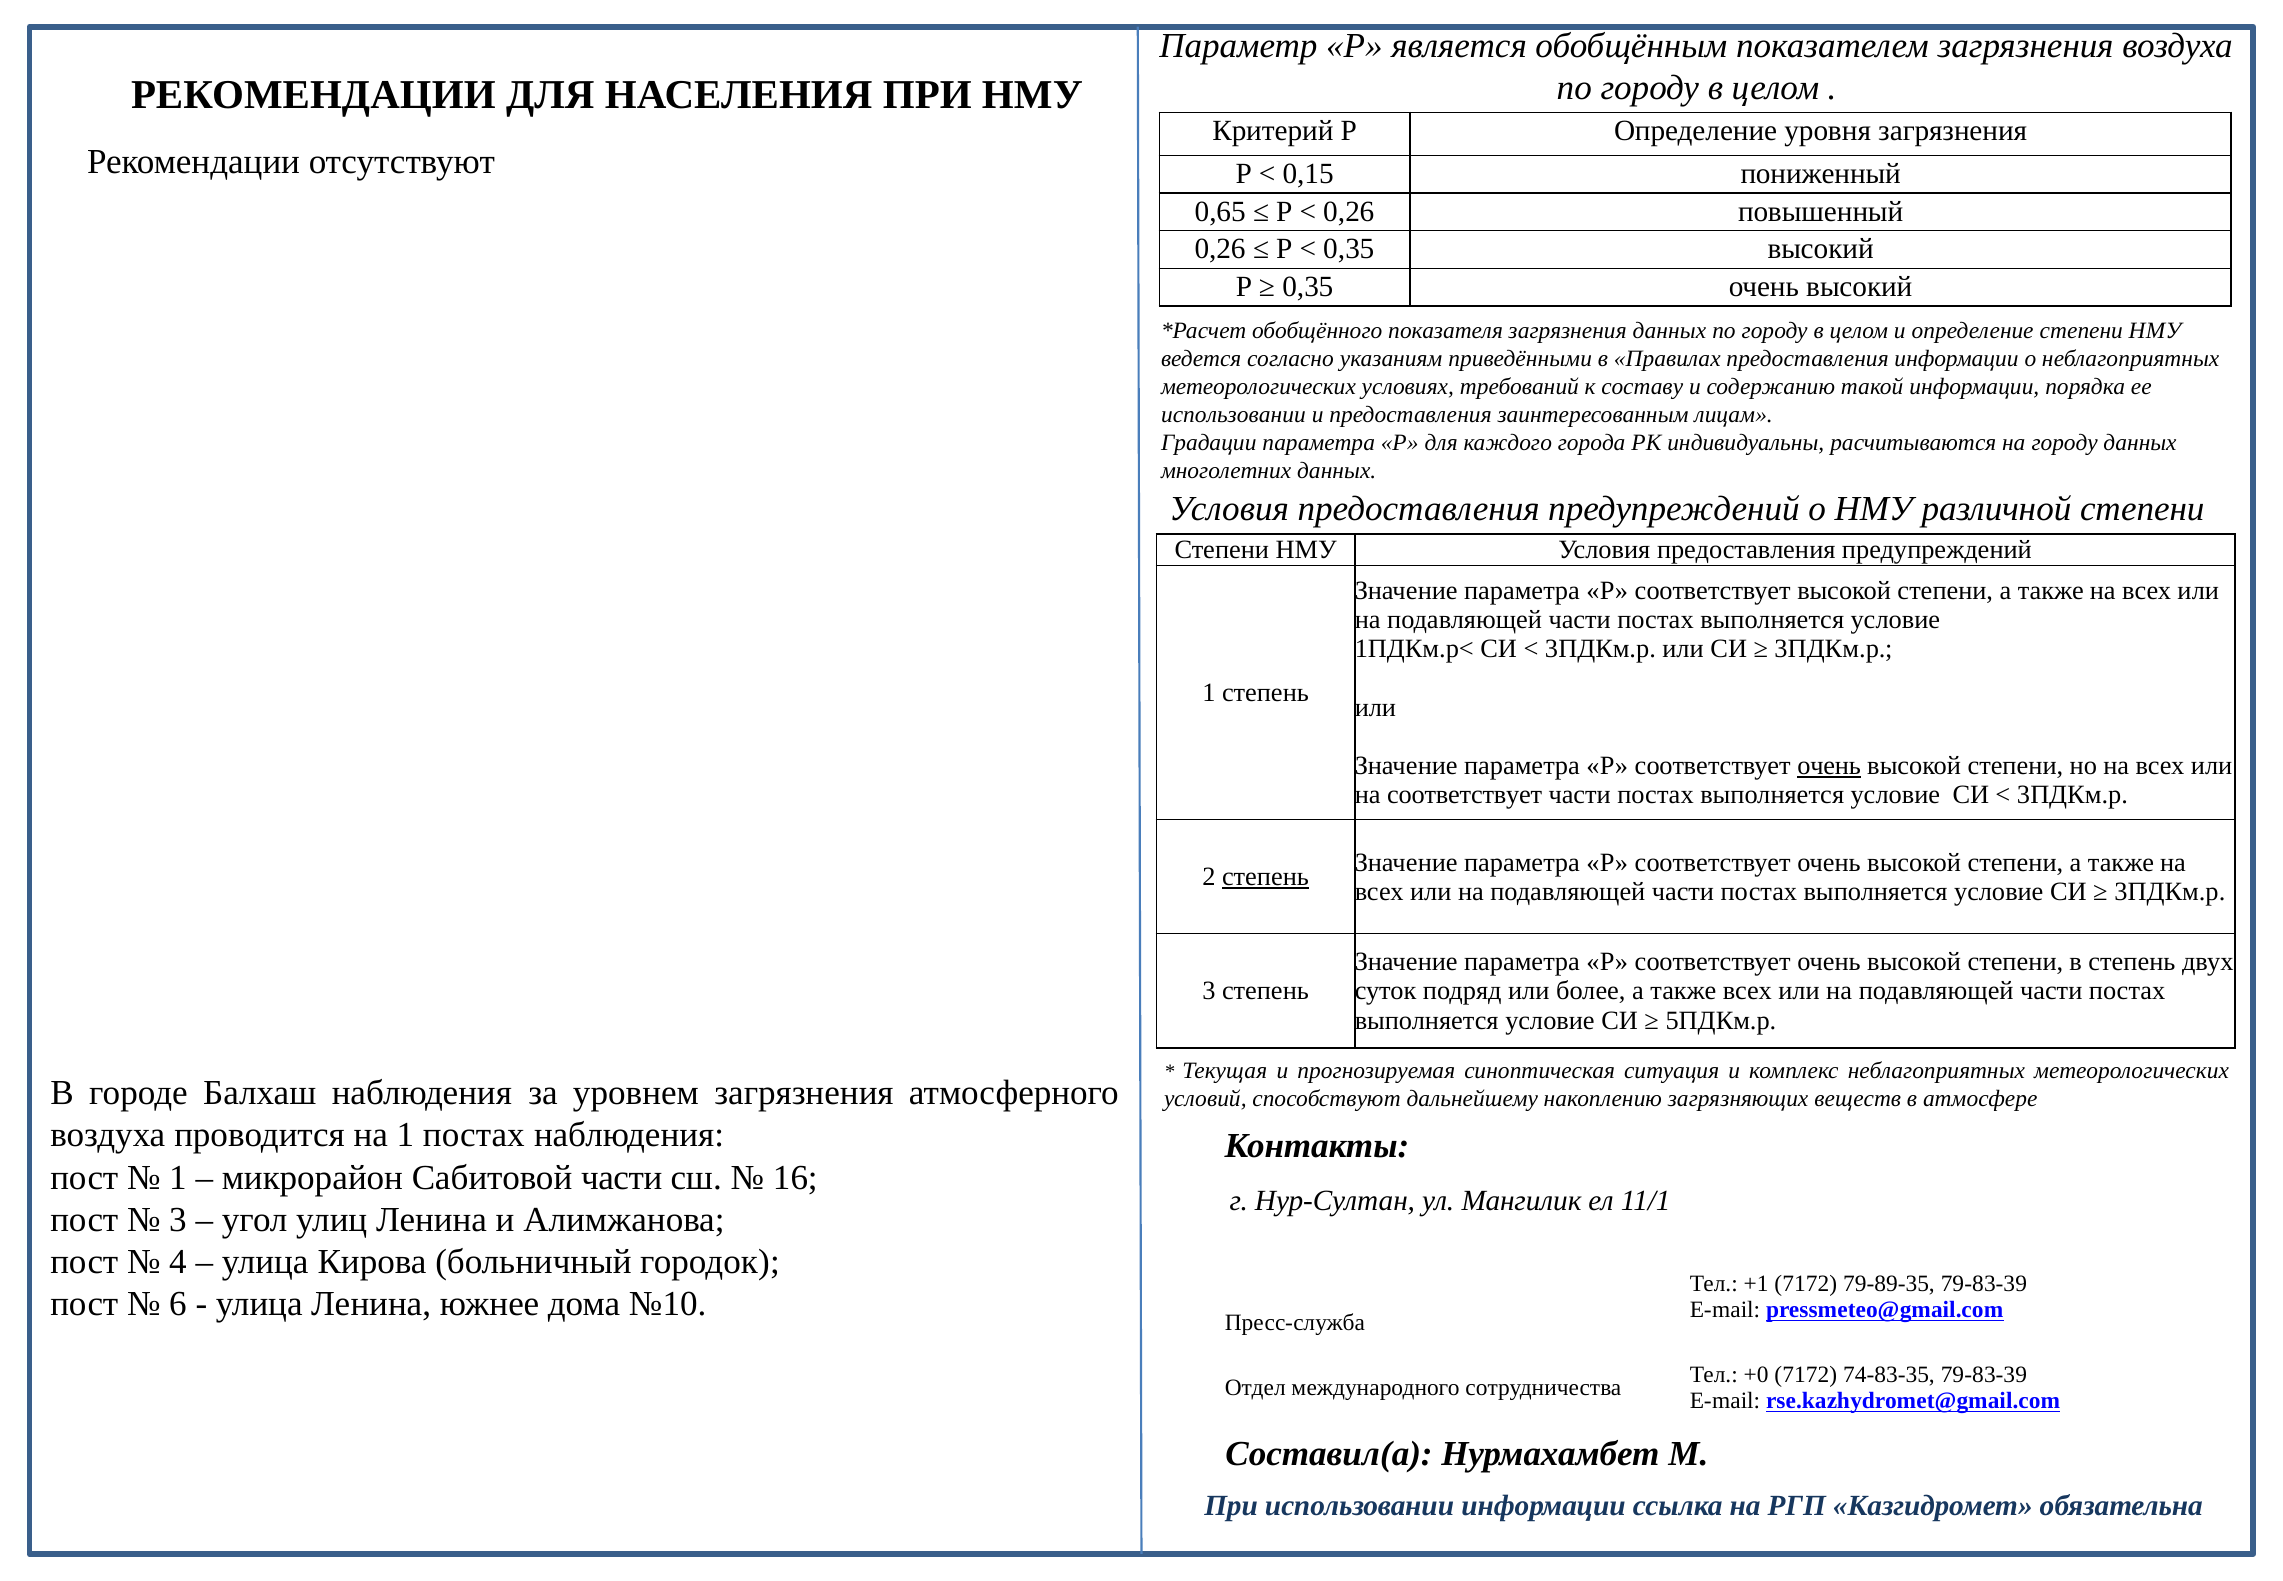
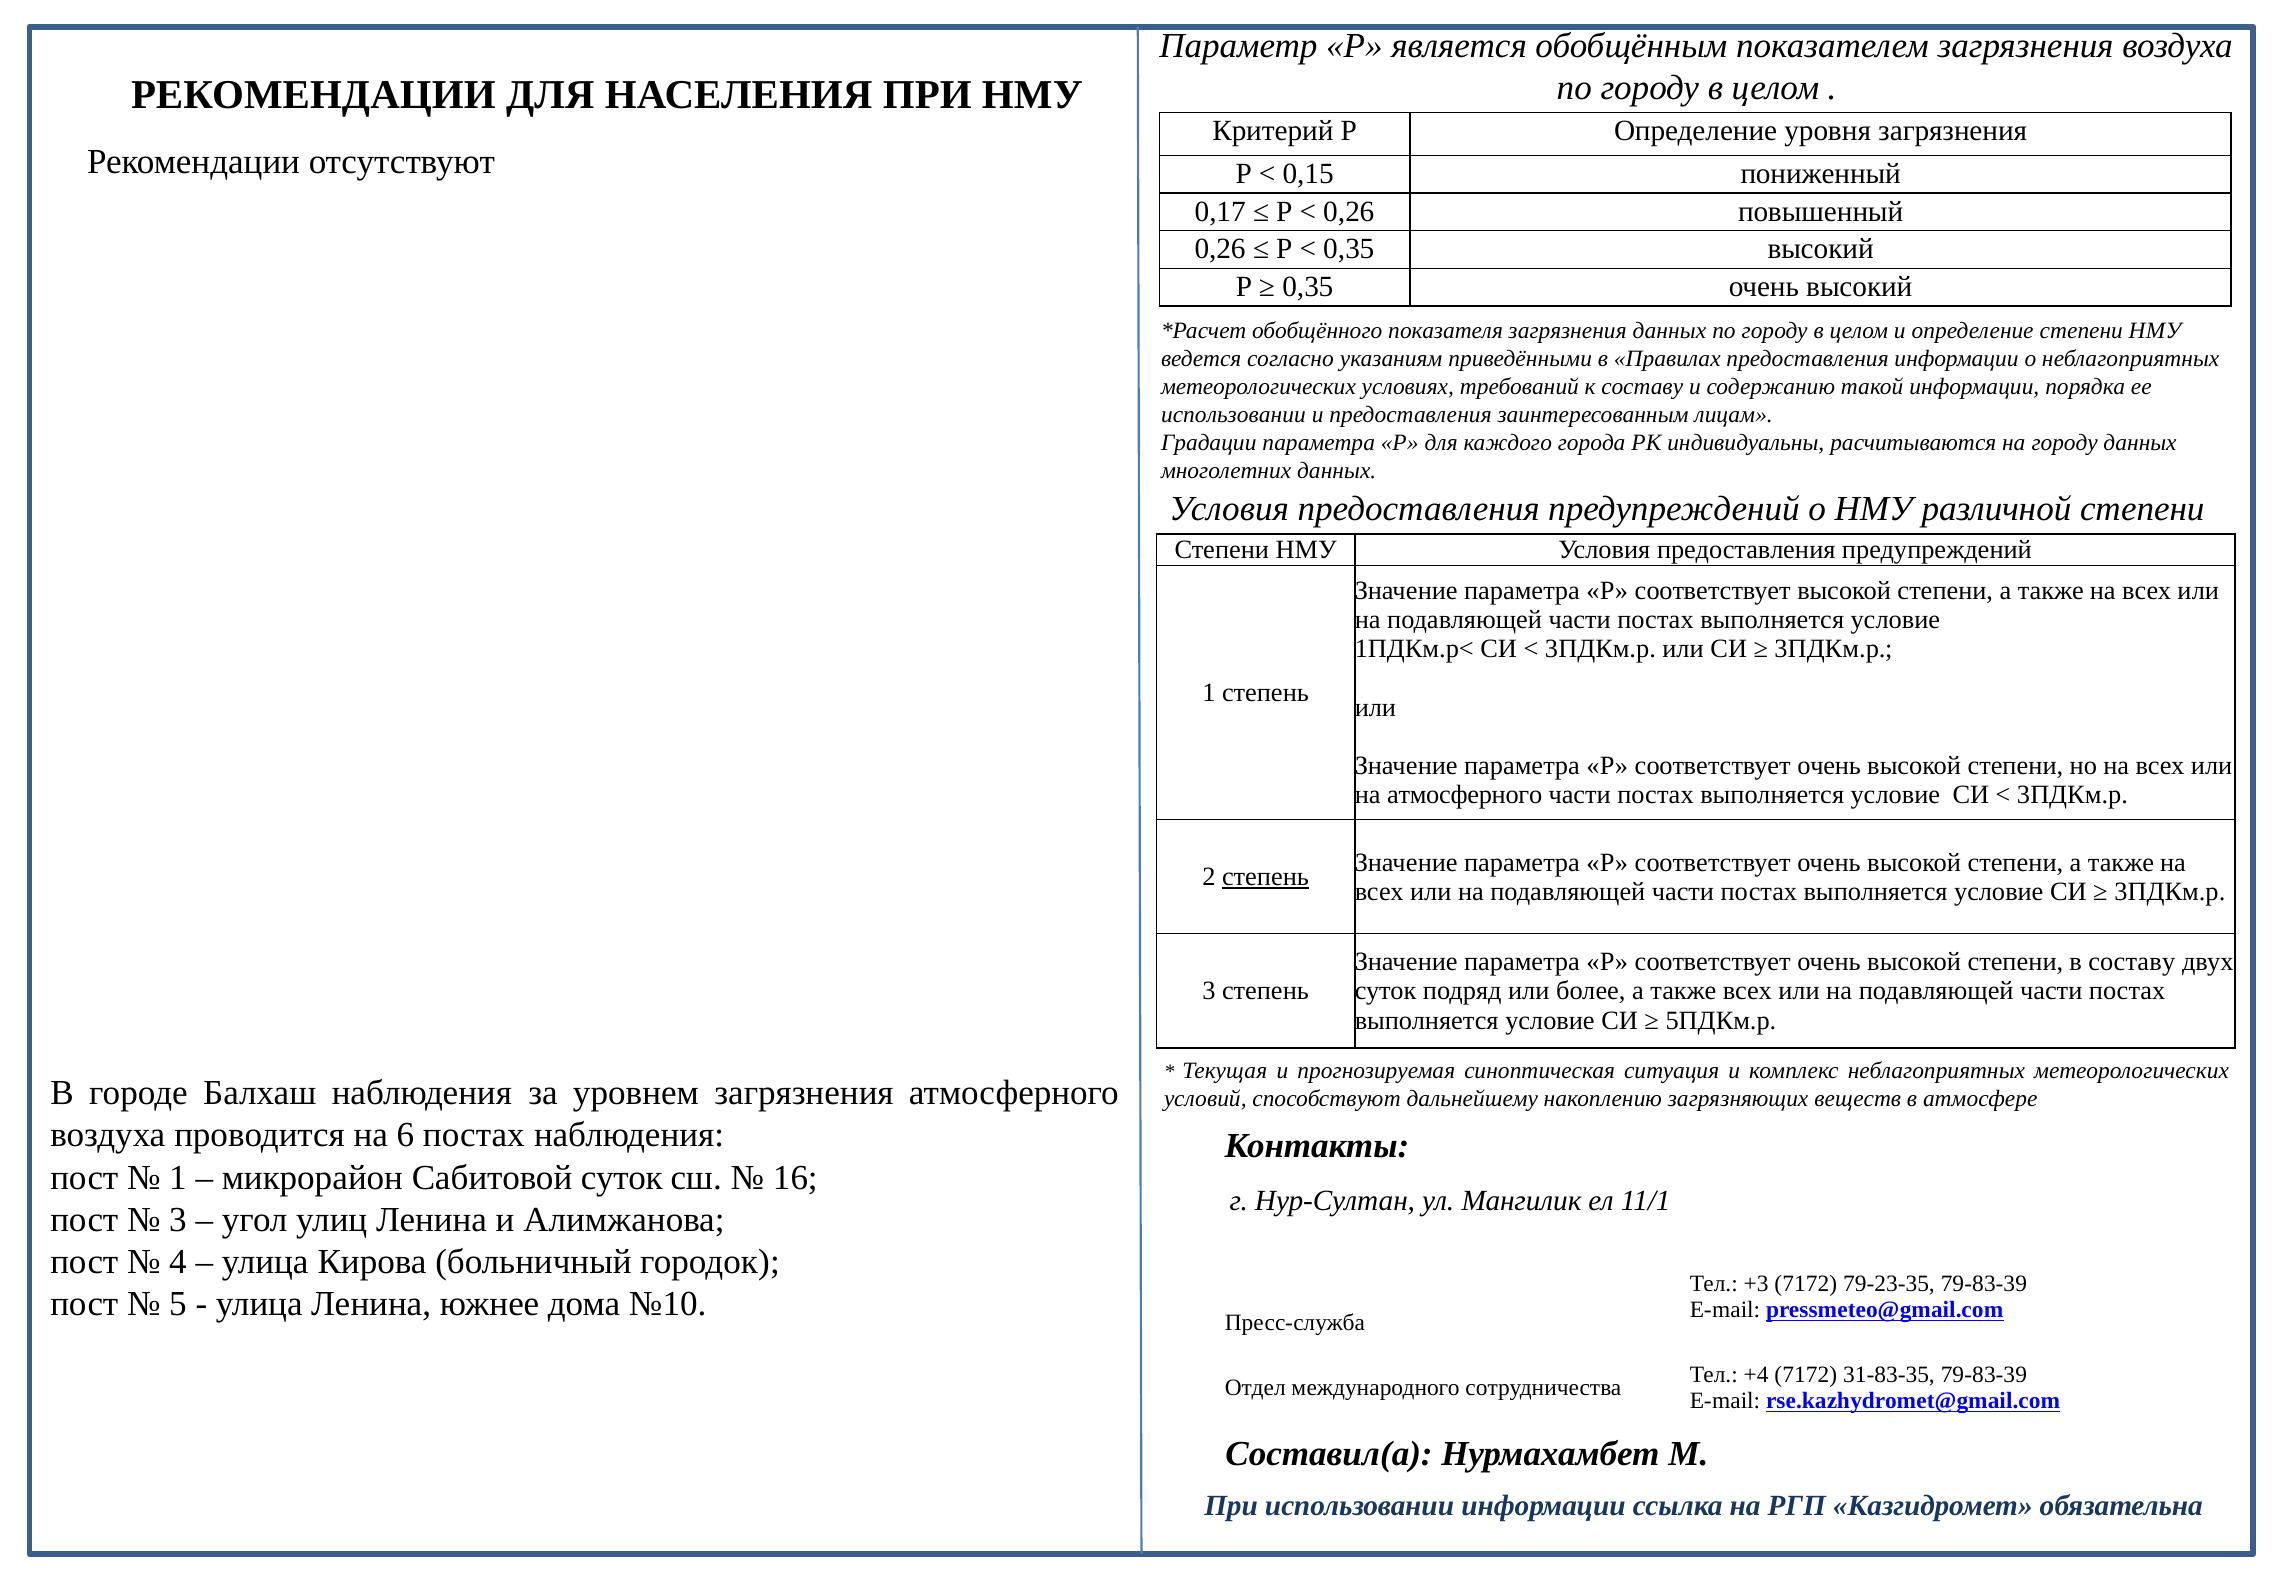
0,65: 0,65 -> 0,17 (1220, 212)
очень underline: present -> none (1829, 766)
на соответствует: соответствует -> атмосферного (1465, 795)
в степень: степень -> составу (2132, 962)
на 1: 1 -> 6 (405, 1135)
Сабитовой части: части -> суток (622, 1177)
+1: +1 -> +3 (1756, 1283)
79-89-35: 79-89-35 -> 79-23-35 (1889, 1283)
6: 6 -> 5 (178, 1304)
+0: +0 -> +4 (1756, 1375)
74-83-35: 74-83-35 -> 31-83-35 (1889, 1375)
